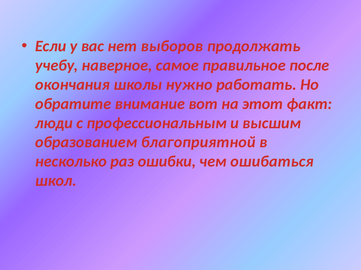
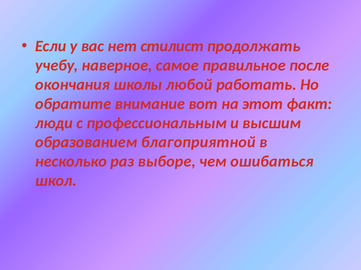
выборов: выборов -> стилист (172, 46)
нужно: нужно -> любой (189, 85)
ошибки: ошибки -> выборе (167, 162)
